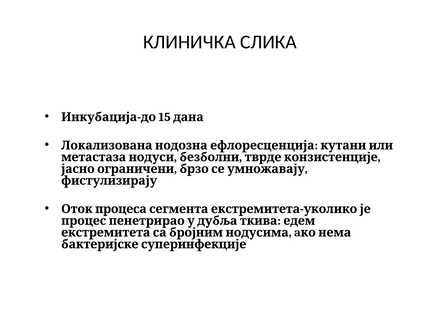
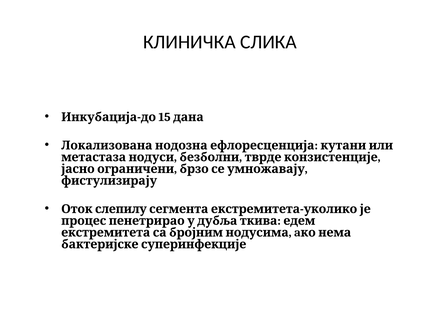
процеса: процеса -> слепилу (121, 209)
